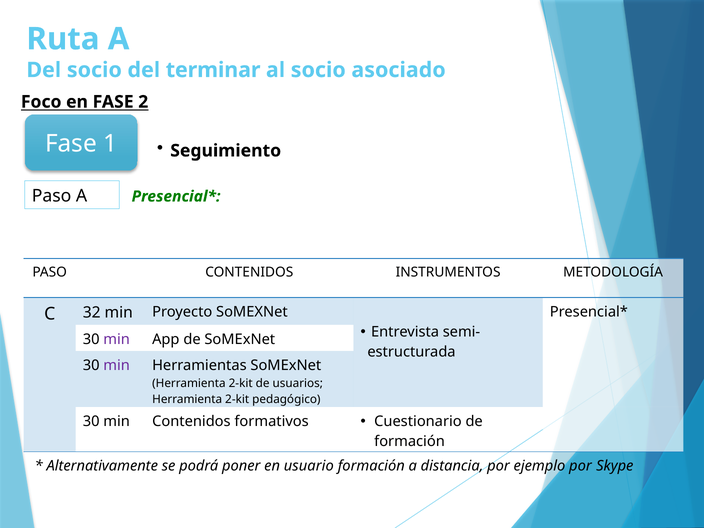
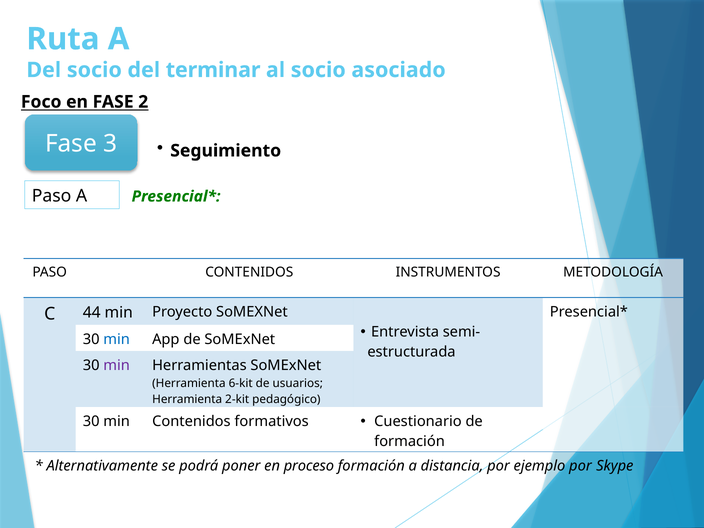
1: 1 -> 3 (110, 144)
32: 32 -> 44 (92, 313)
min colour: purple -> blue (117, 339)
2-kit: 2-kit -> 6-kit (241, 383)
usuario: usuario -> proceso (309, 466)
